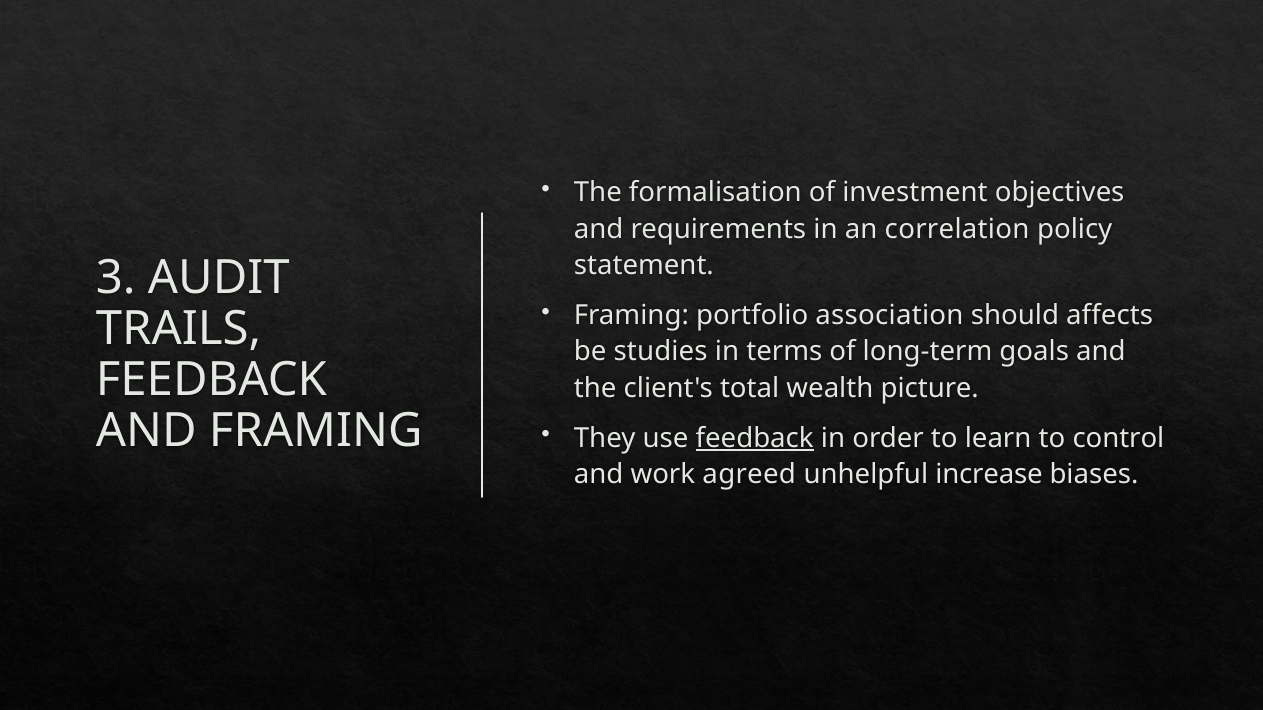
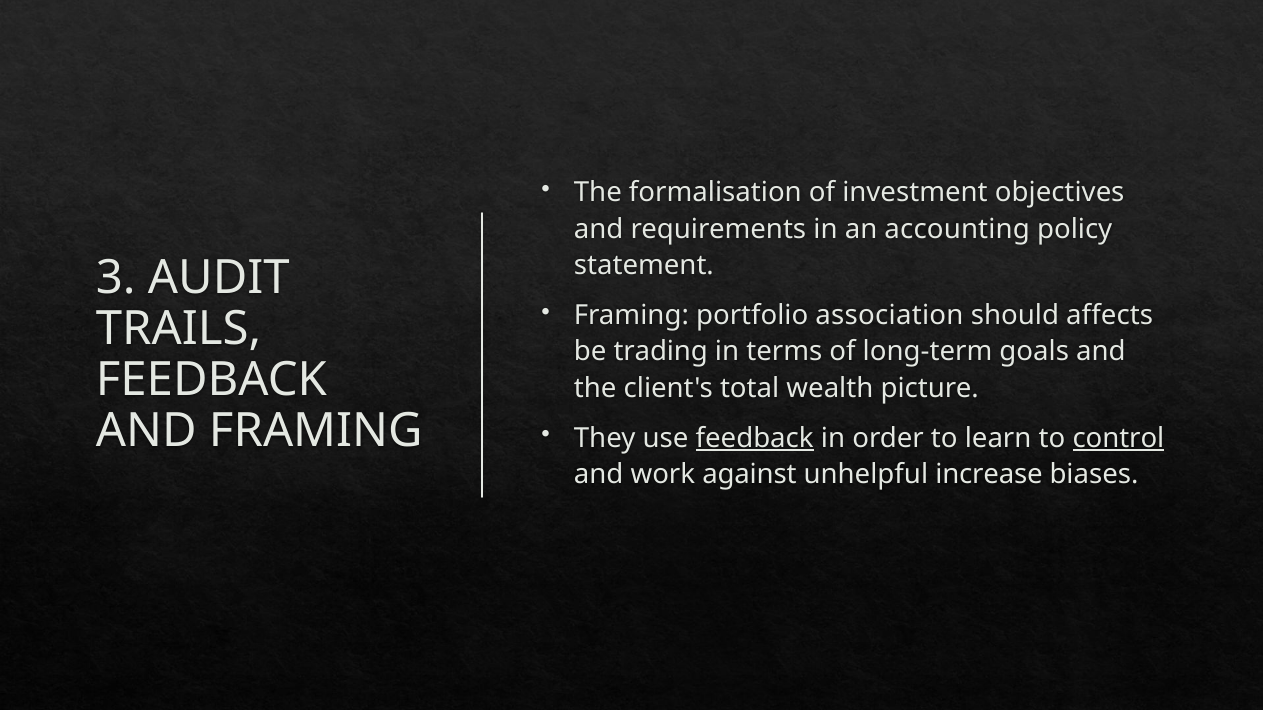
correlation: correlation -> accounting (957, 229)
studies: studies -> trading (661, 352)
control underline: none -> present (1118, 438)
agreed: agreed -> against (749, 475)
